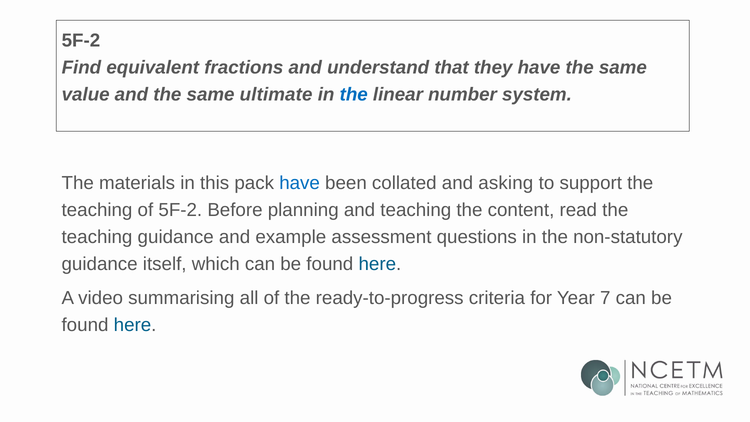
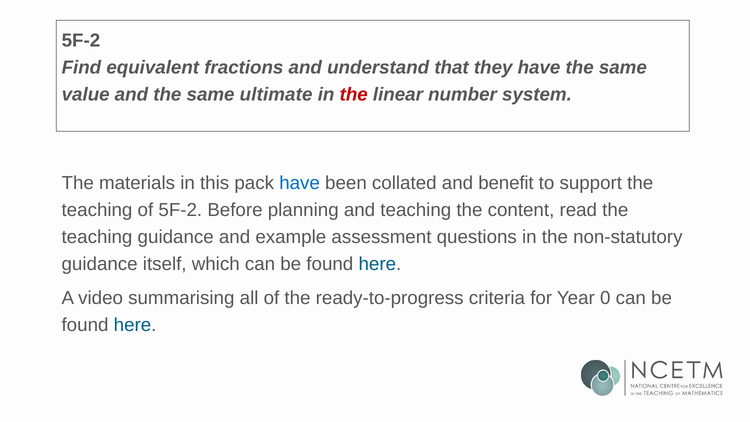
the colour: blue -> red (354, 94)
asking: asking -> benefit (506, 183)
7: 7 -> 0 (605, 298)
